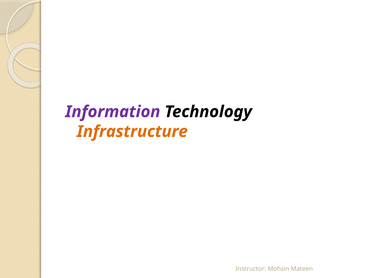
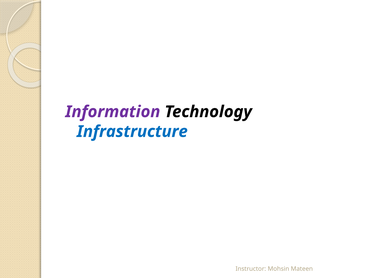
Infrastructure colour: orange -> blue (132, 132)
